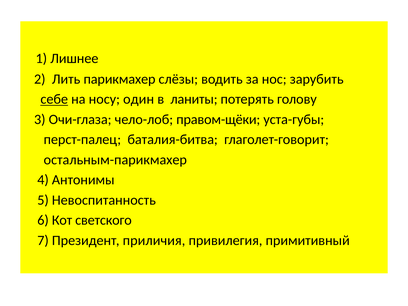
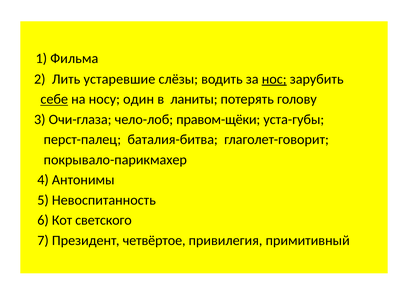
Лишнее: Лишнее -> Фильма (74, 58)
парикмахер: парикмахер -> устаревшие (119, 79)
нос underline: none -> present (274, 79)
остальным-парикмахер: остальным-парикмахер -> покрывало-парикмахер (115, 160)
приличия: приличия -> четвёртое (154, 240)
